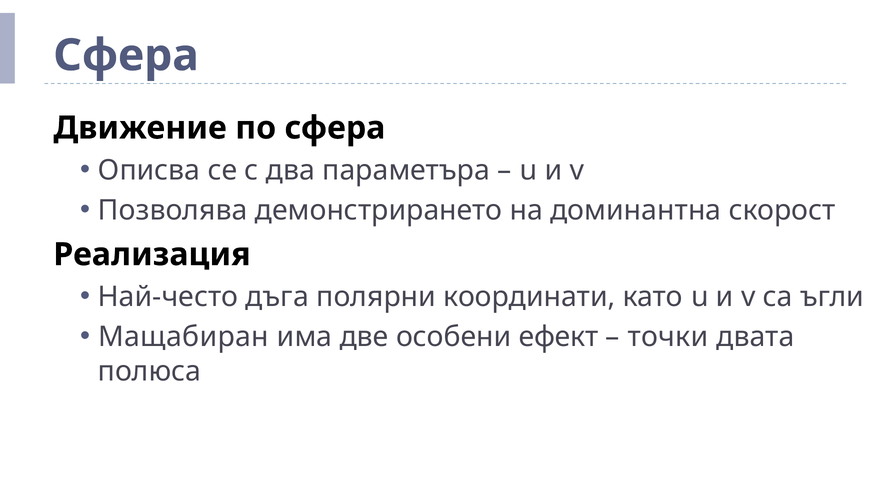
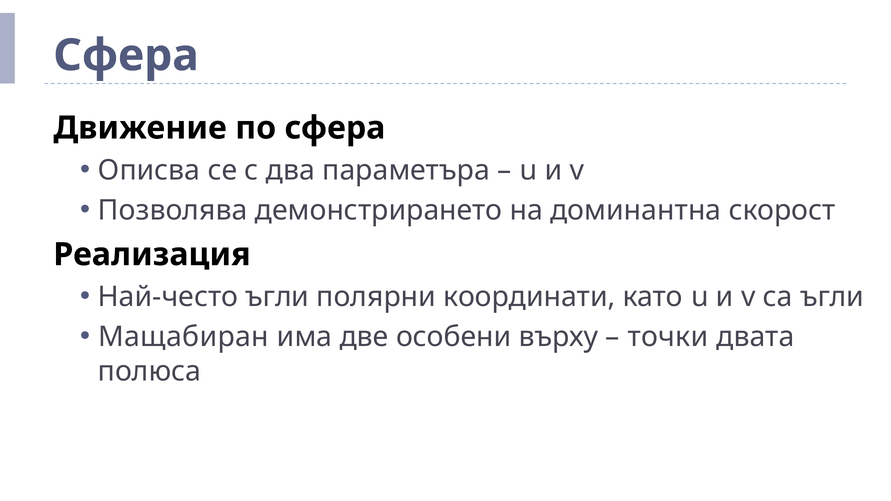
Най-често дъга: дъга -> ъгли (277, 297)
ефект: ефект -> върху (559, 337)
